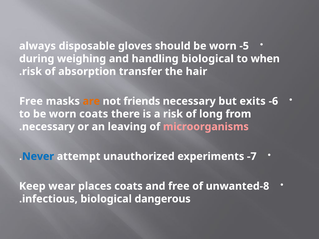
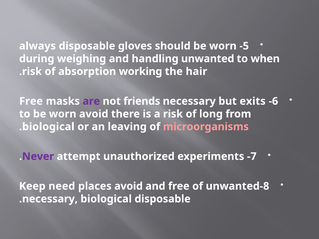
handling biological: biological -> unwanted (208, 59)
transfer: transfer -> working (141, 72)
are colour: orange -> purple (91, 101)
worn coats: coats -> avoid (94, 114)
necessary: necessary -> biological (48, 127)
Never colour: blue -> purple (38, 157)
wear: wear -> need (62, 186)
places coats: coats -> avoid (129, 186)
infectious: infectious -> necessary (50, 199)
biological dangerous: dangerous -> disposable (163, 199)
